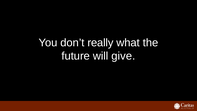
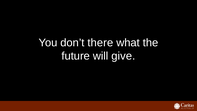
really: really -> there (100, 43)
